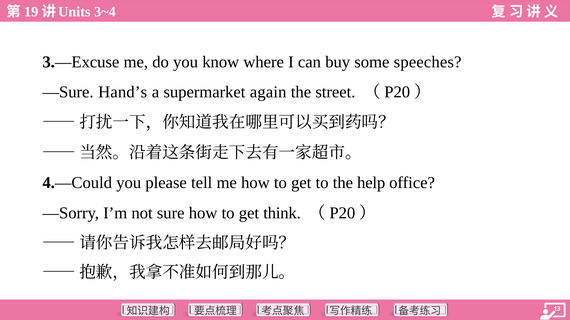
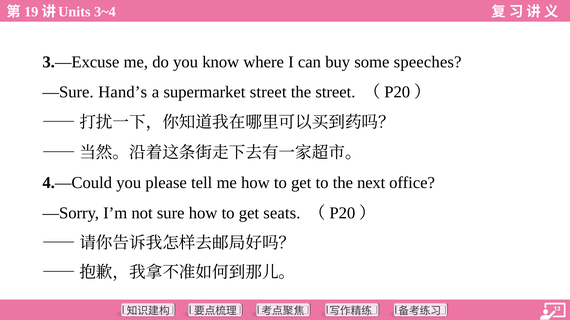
supermarket again: again -> street (268, 92)
help: help -> next (371, 183)
think: think -> seats (282, 213)
